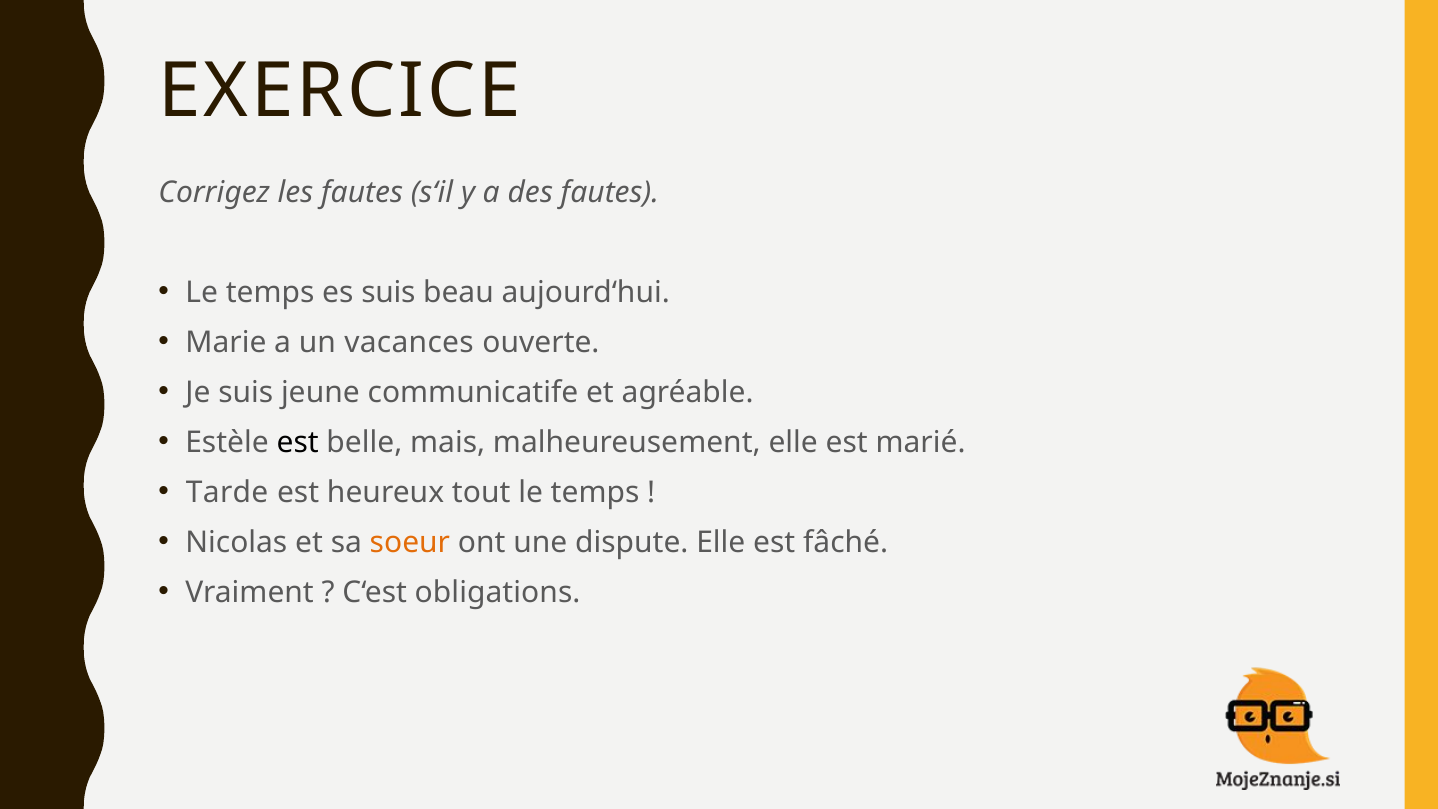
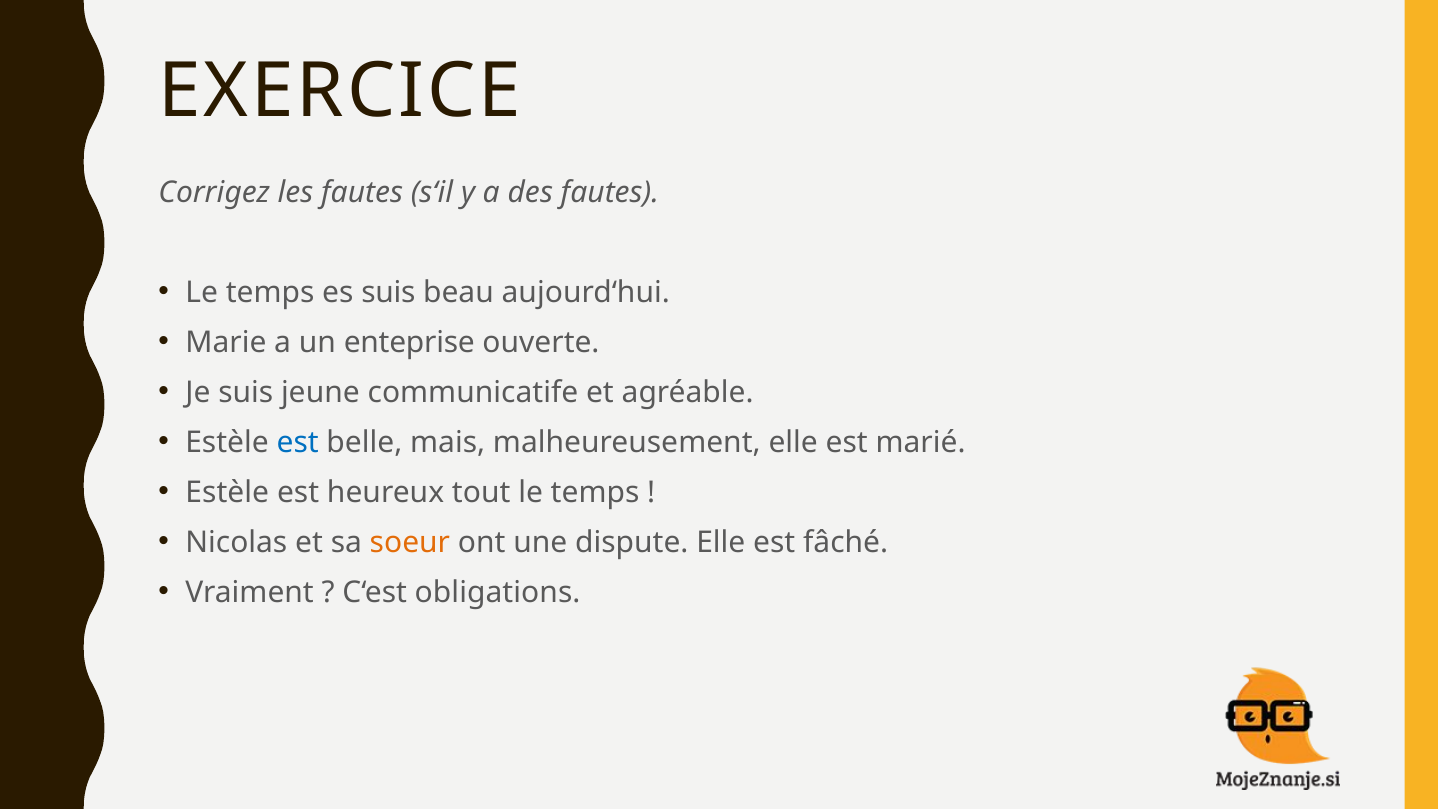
vacances: vacances -> enteprise (409, 342)
est colour: black -> blue (298, 442)
Tarde: Tarde -> Estèle (227, 492)
